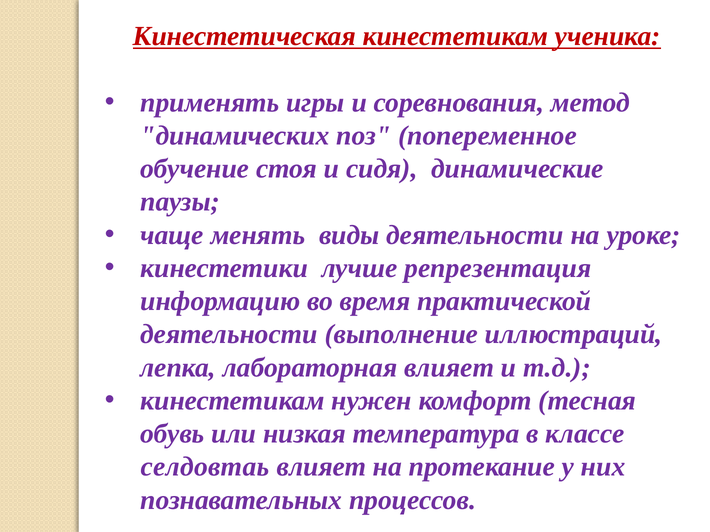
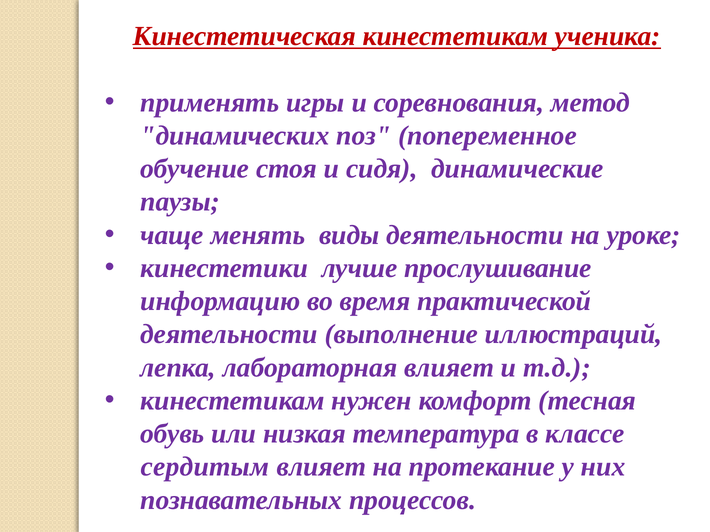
репрезентация: репрезентация -> прослушивание (498, 268)
селдовтаь: селдовтаь -> сердитым (205, 467)
